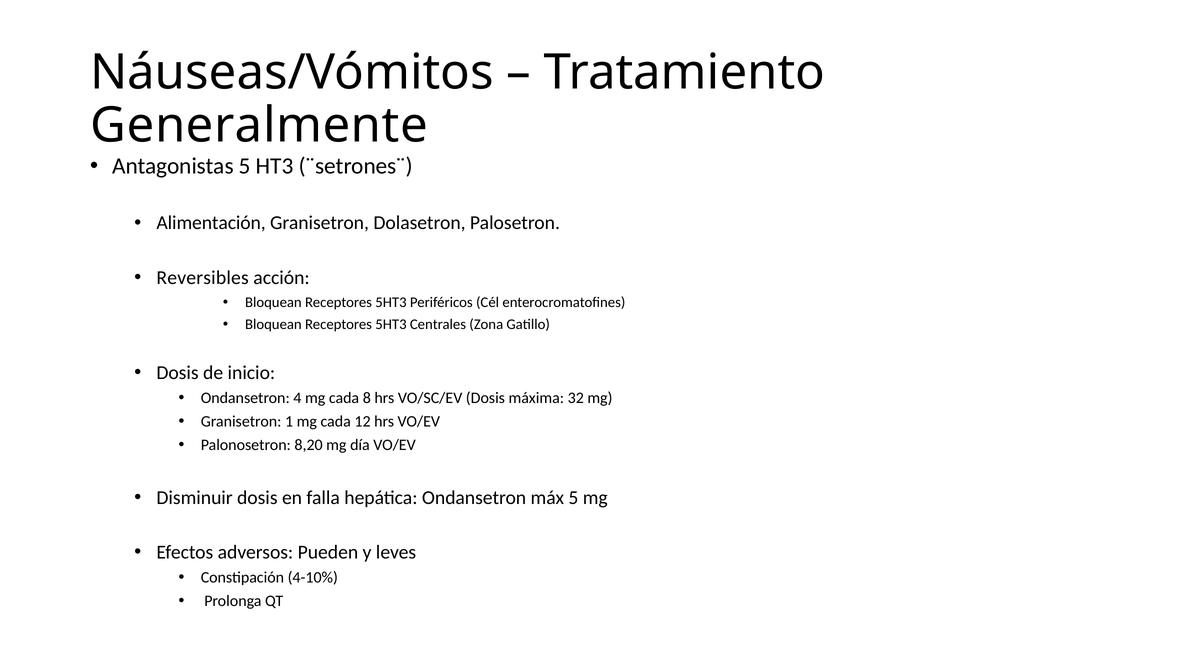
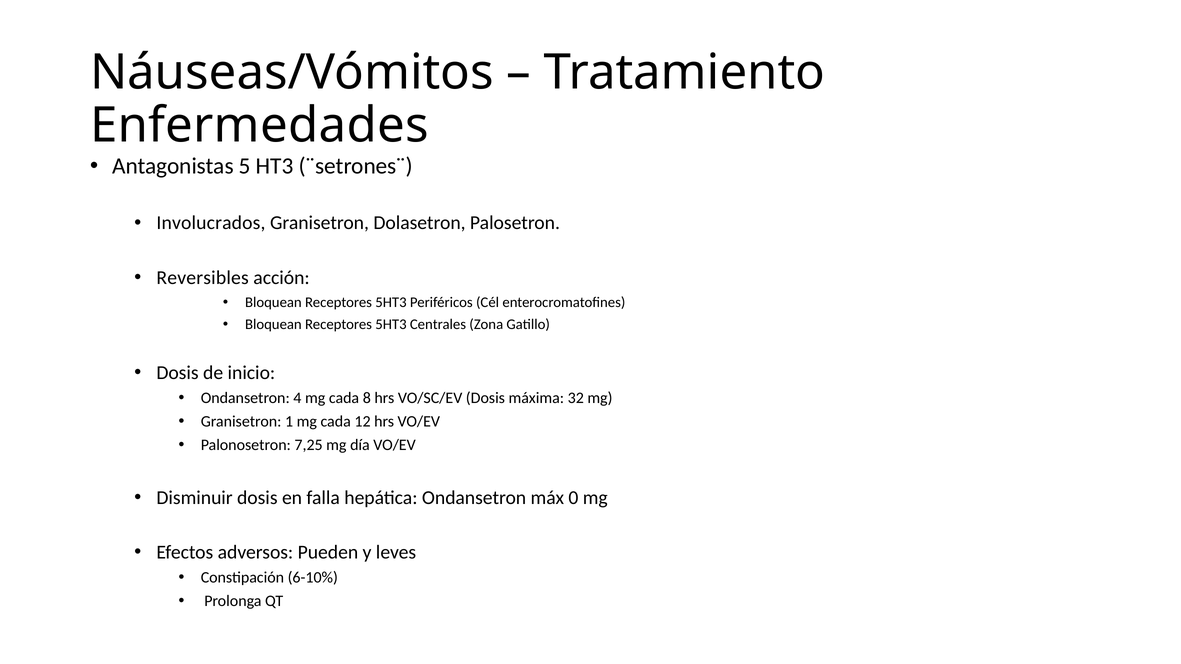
Generalmente: Generalmente -> Enfermedades (259, 126)
Alimentación: Alimentación -> Involucrados (211, 223)
8,20: 8,20 -> 7,25 (309, 445)
máx 5: 5 -> 0 (573, 498)
4-10%: 4-10% -> 6-10% (313, 578)
